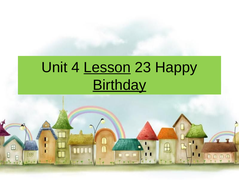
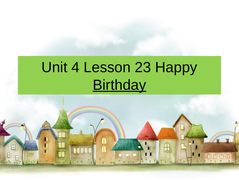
Lesson underline: present -> none (107, 67)
